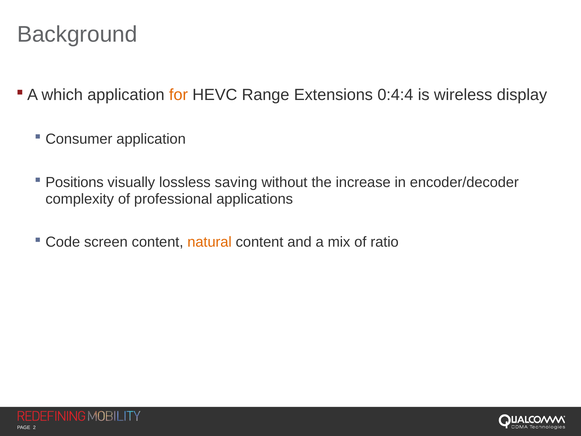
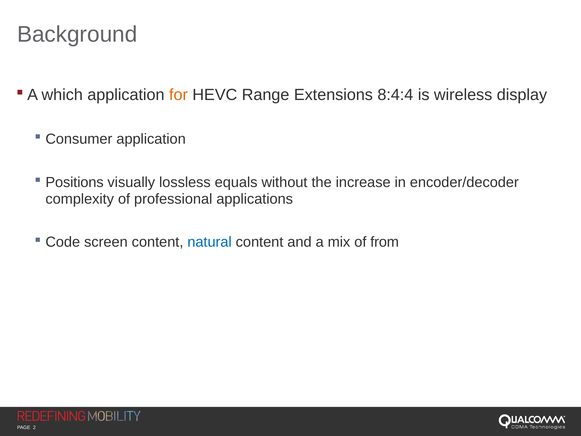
0:4:4: 0:4:4 -> 8:4:4 (395, 95)
saving: saving -> equals (236, 182)
natural colour: orange -> blue (210, 242)
ratio: ratio -> from (385, 242)
